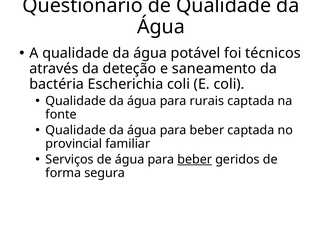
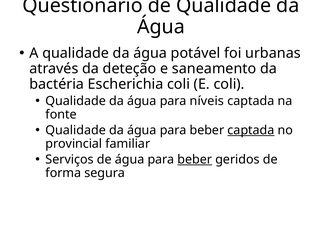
técnicos: técnicos -> urbanas (273, 53)
rurais: rurais -> níveis (207, 101)
captada underline: none -> present (251, 130)
